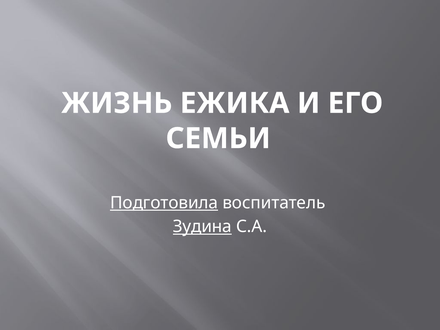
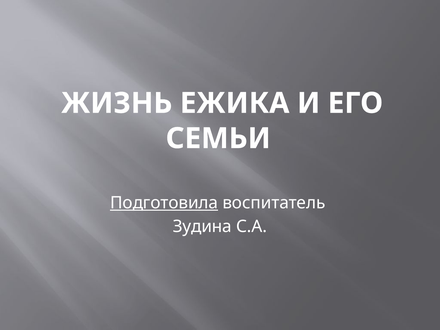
Зудина underline: present -> none (202, 227)
